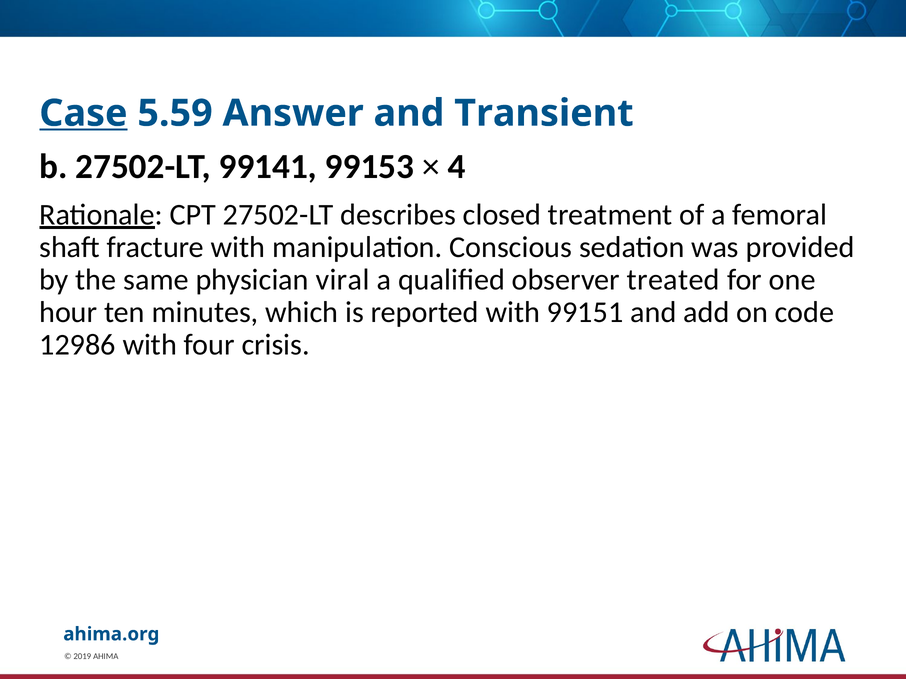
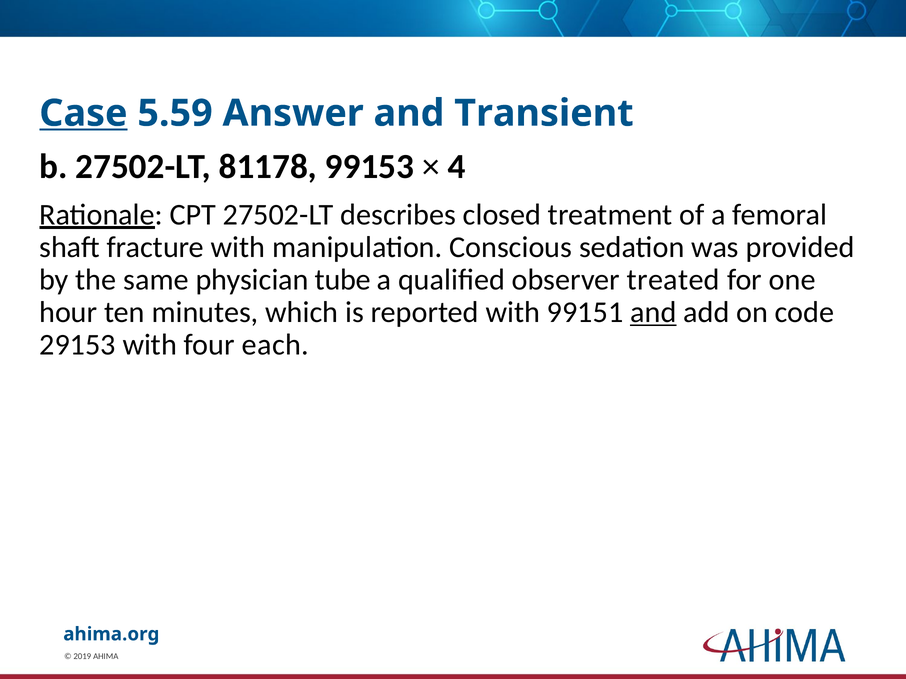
99141: 99141 -> 81178 (268, 167)
viral: viral -> tube (343, 280)
and underline: none -> present (653, 313)
12986: 12986 -> 29153 (78, 345)
crisis: crisis -> each (275, 345)
